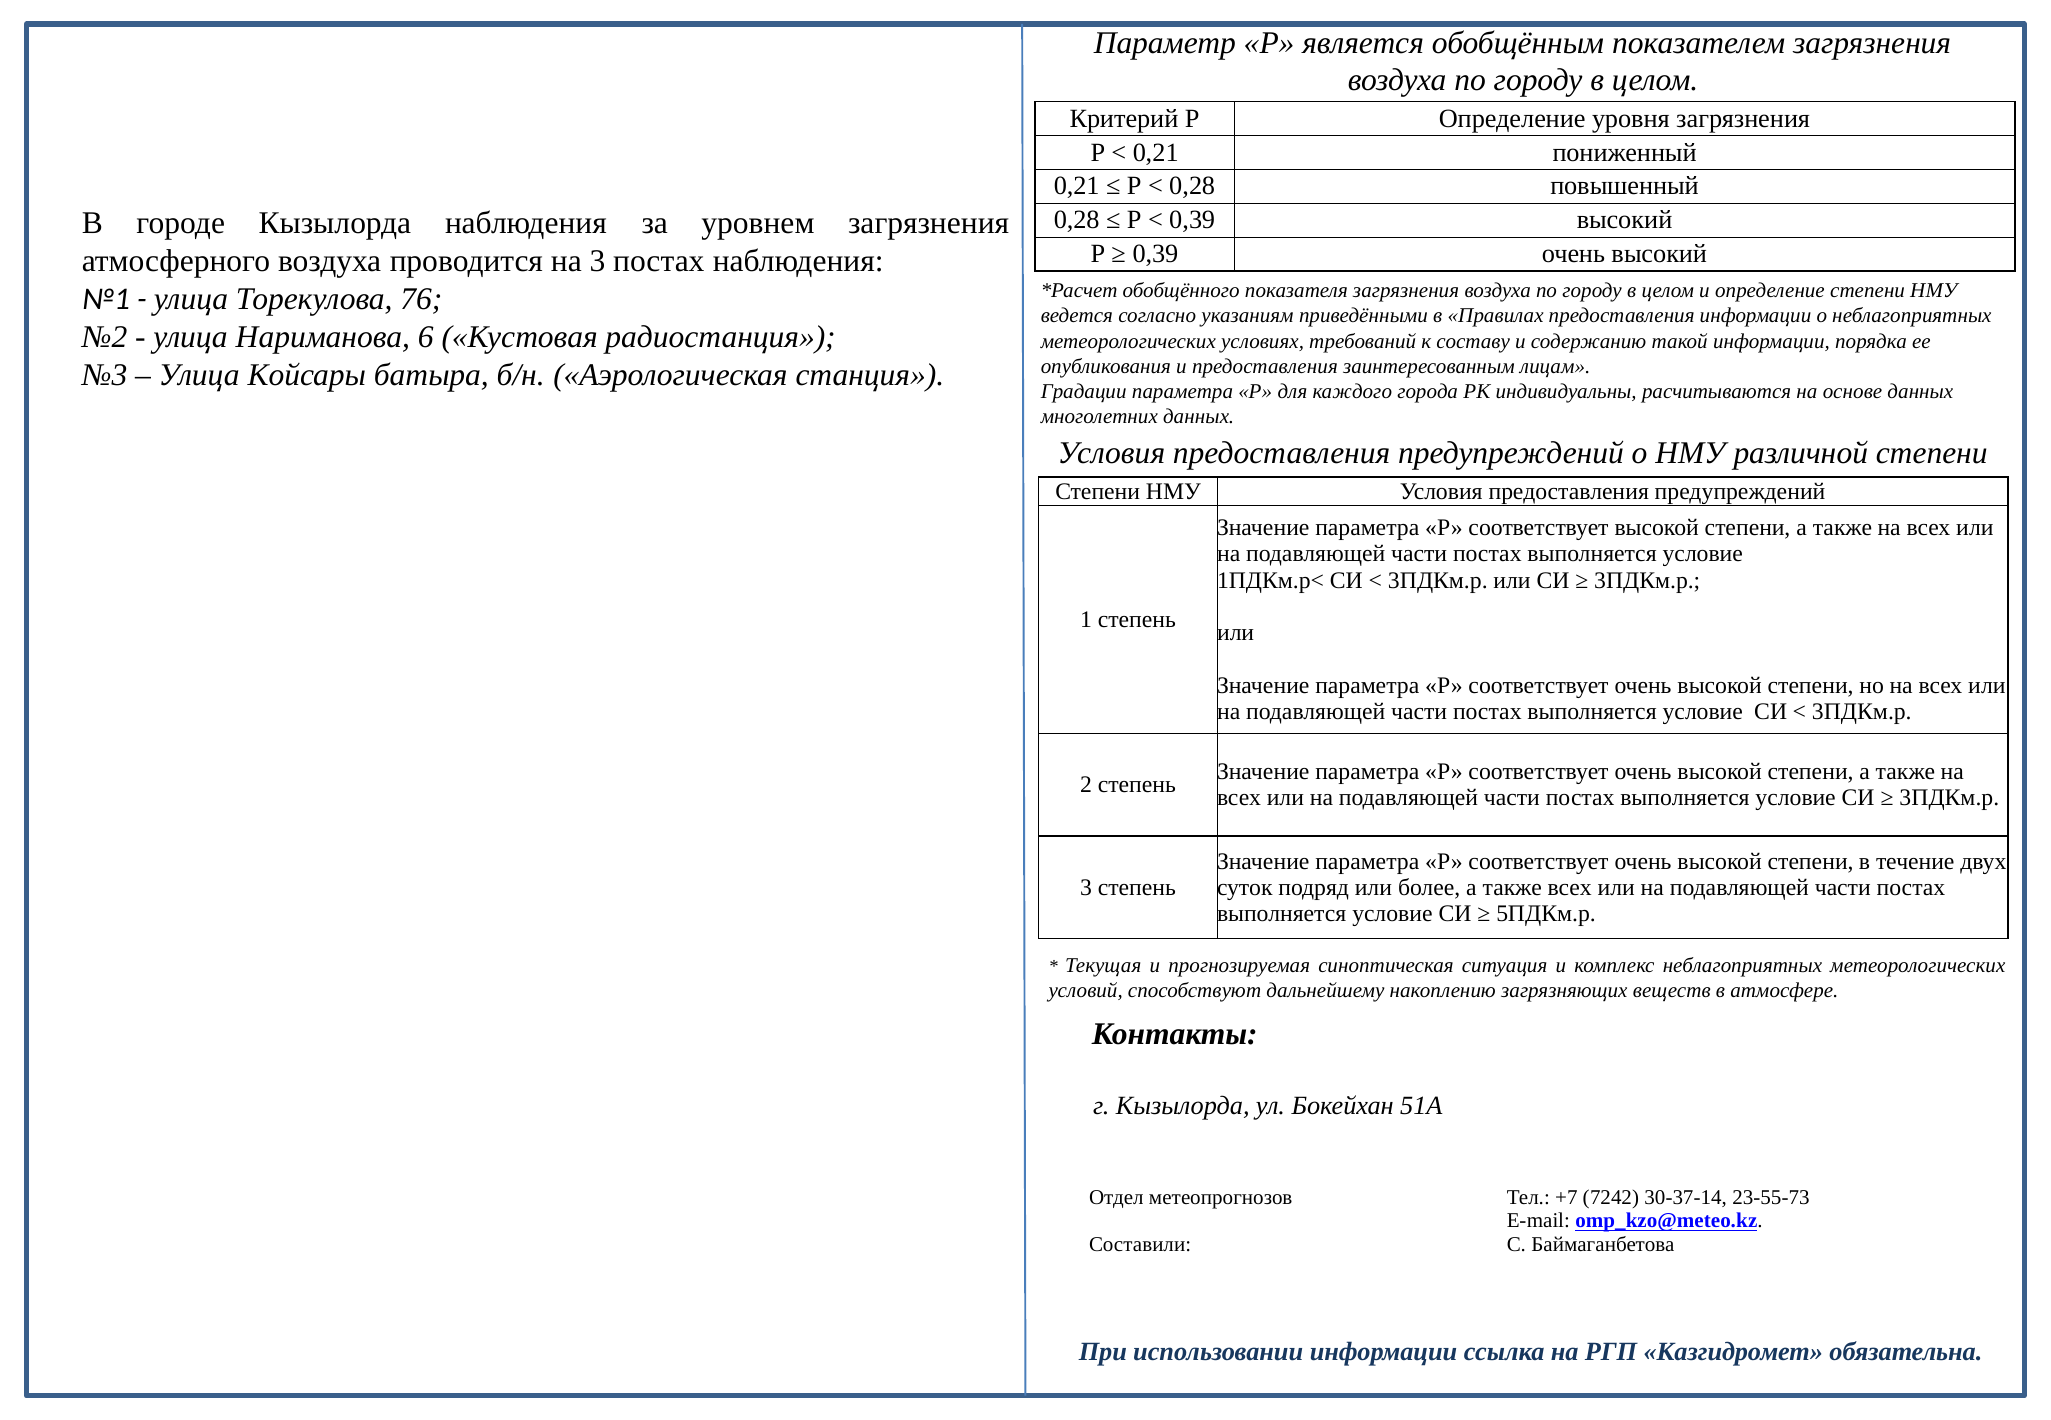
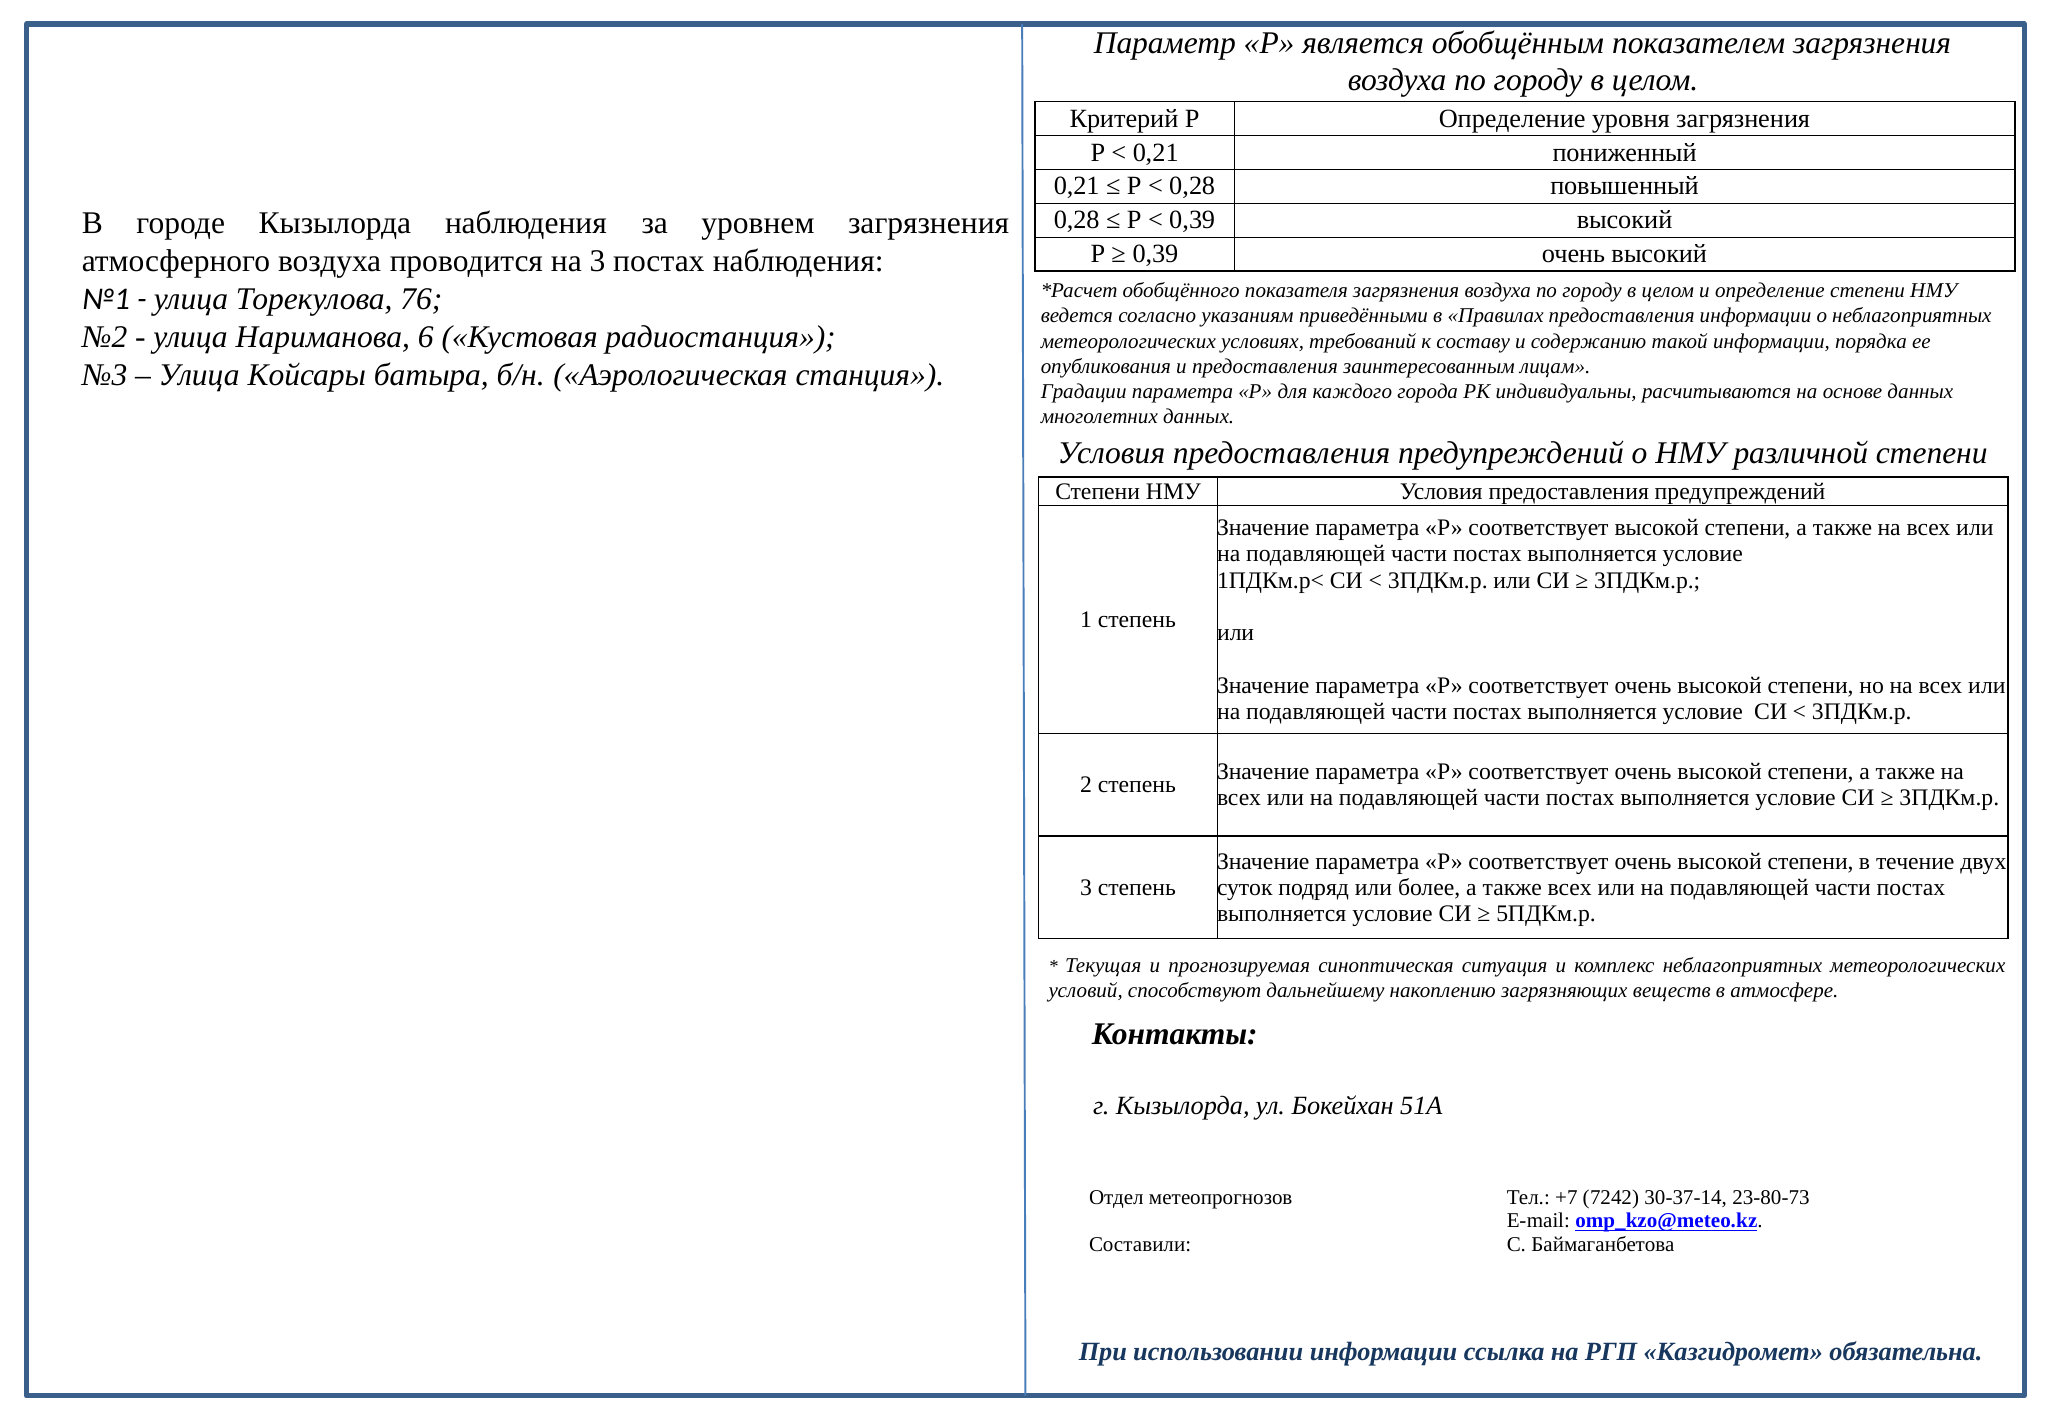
23-55-73: 23-55-73 -> 23-80-73 (1771, 1197)
